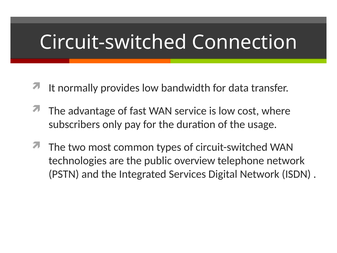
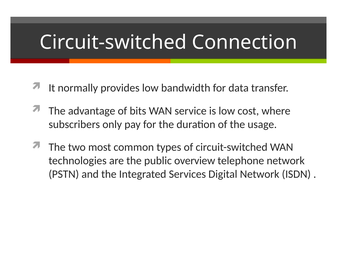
fast: fast -> bits (138, 111)
